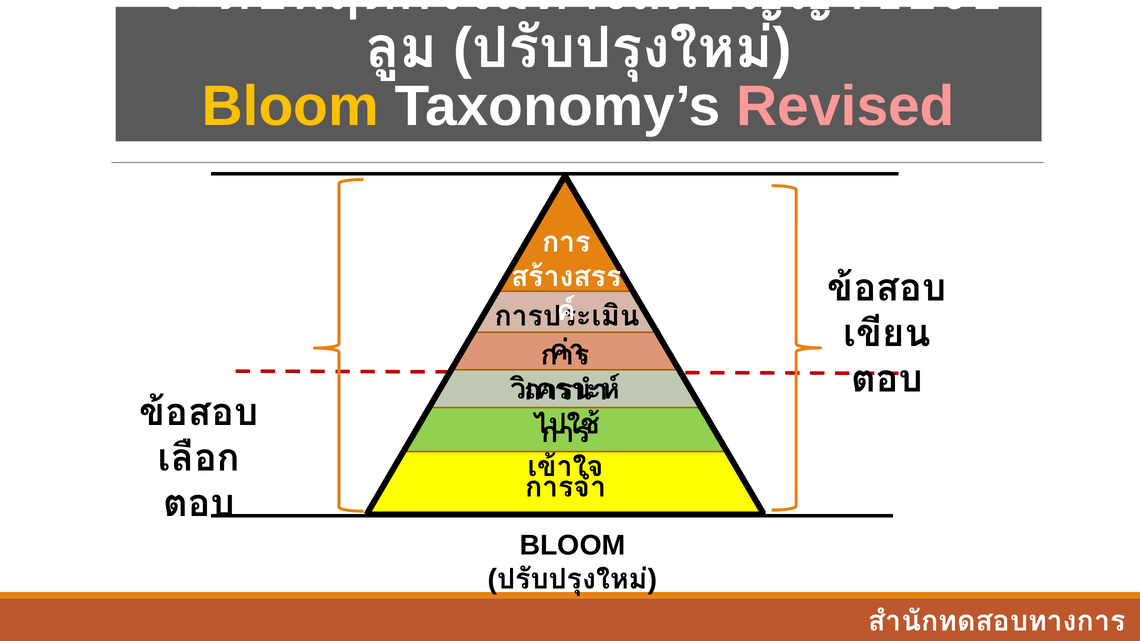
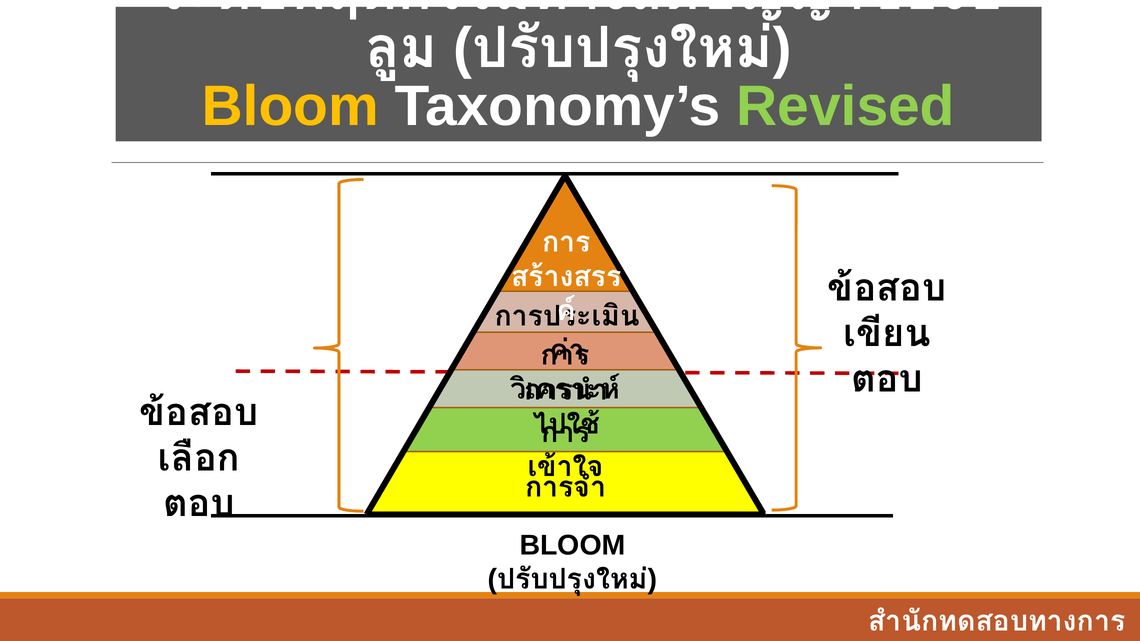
Revised colour: pink -> light green (845, 107)
